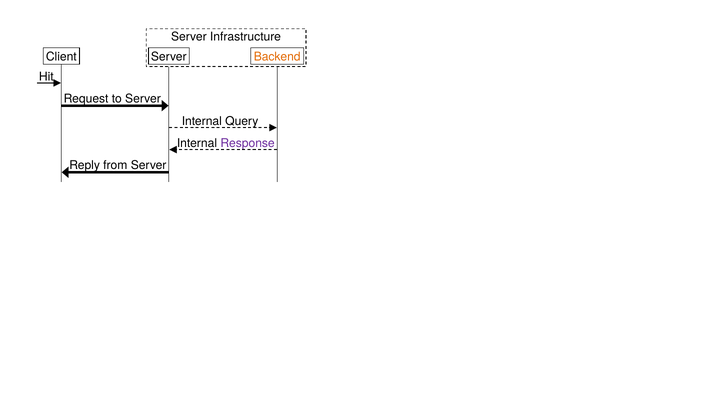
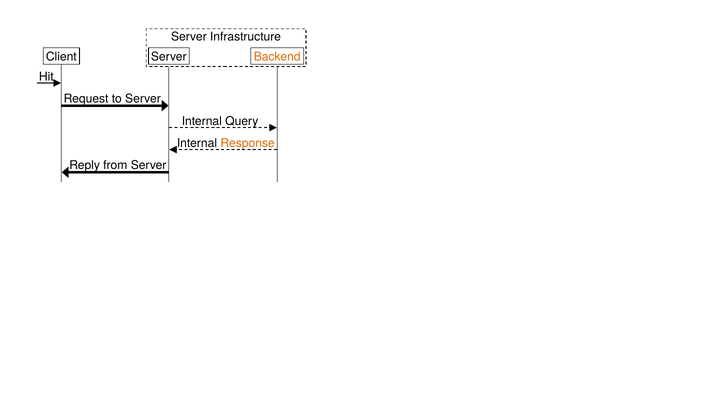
Response colour: purple -> orange (248, 143)
